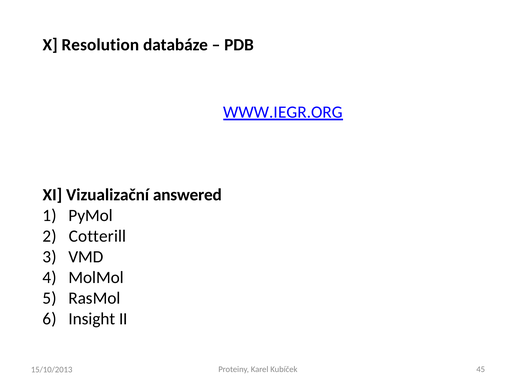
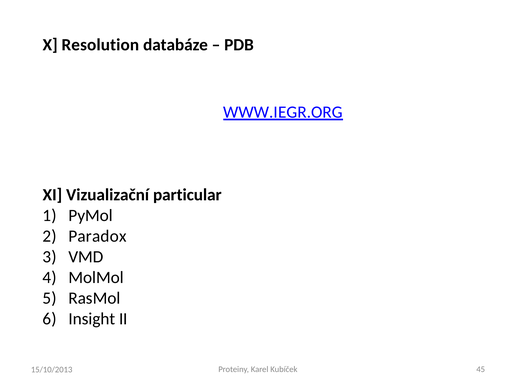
answered: answered -> particular (187, 195)
Cotterill: Cotterill -> Paradox (97, 236)
